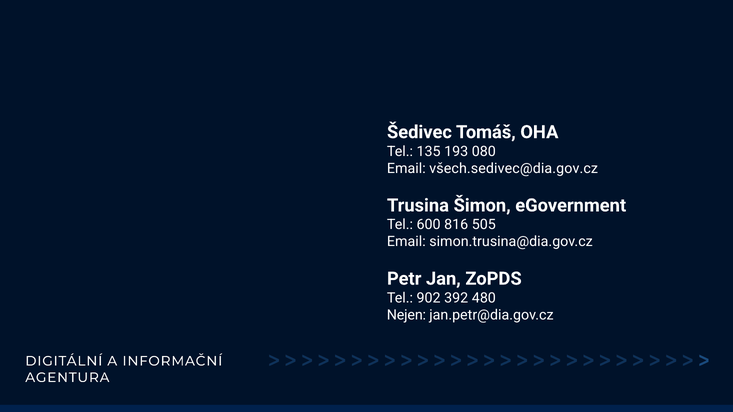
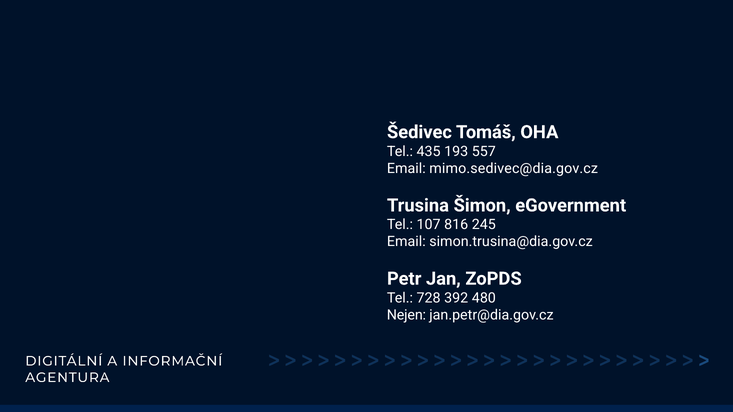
135: 135 -> 435 (429, 152)
080: 080 -> 557 (484, 152)
všech.sedivec@dia.gov.cz: všech.sedivec@dia.gov.cz -> mimo.sedivec@dia.gov.cz (514, 169)
600: 600 -> 107 (429, 225)
505: 505 -> 245 (484, 225)
902: 902 -> 728 (429, 298)
